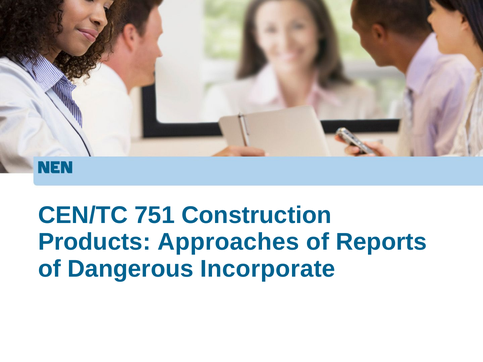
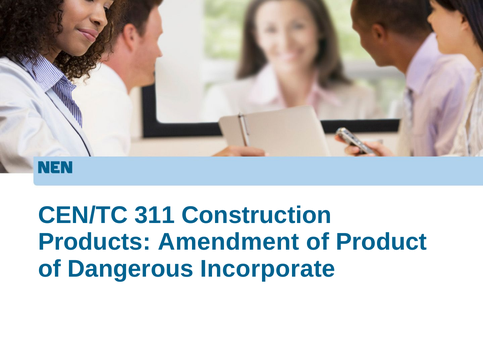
751: 751 -> 311 (155, 215)
Approaches: Approaches -> Amendment (228, 242)
Reports: Reports -> Product (381, 242)
